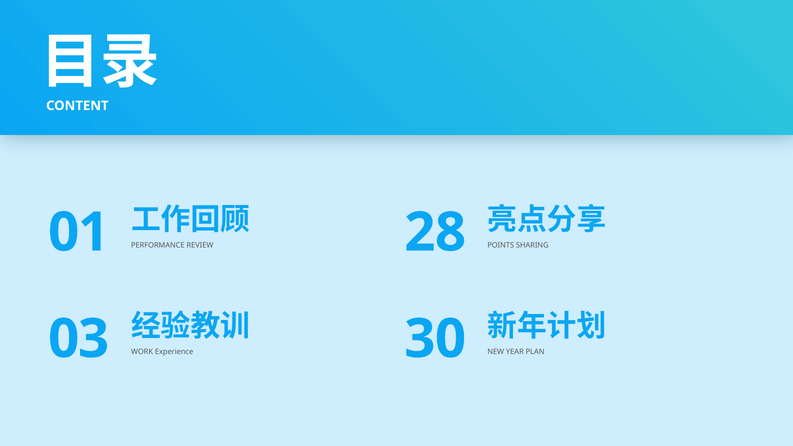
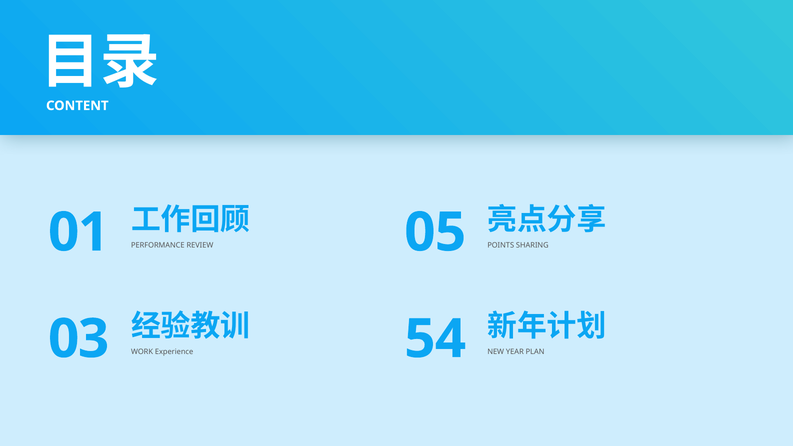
28: 28 -> 05 (435, 233)
30: 30 -> 54 (435, 339)
